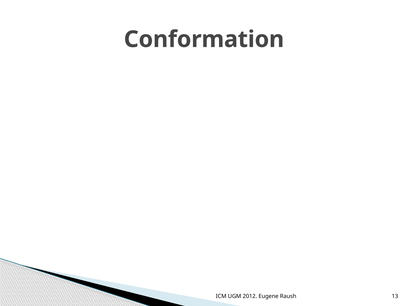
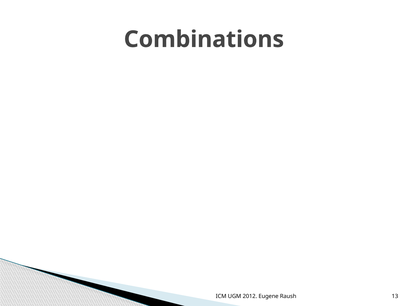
Conformation: Conformation -> Combinations (204, 39)
